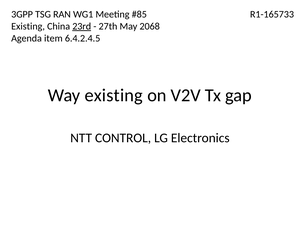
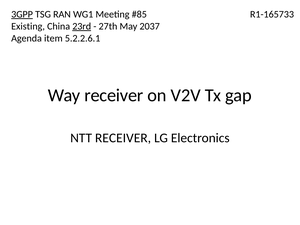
3GPP underline: none -> present (22, 14)
2068: 2068 -> 2037 (150, 26)
6.4.2.4.5: 6.4.2.4.5 -> 5.2.2.6.1 (83, 38)
Way existing: existing -> receiver (114, 95)
NTT CONTROL: CONTROL -> RECEIVER (123, 138)
